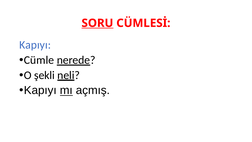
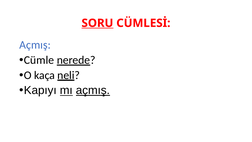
Kapıyı: Kapıyı -> Açmış (35, 45)
şekli: şekli -> kaça (44, 75)
açmış underline: none -> present (93, 90)
